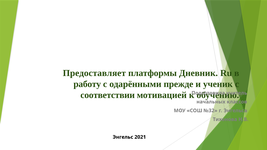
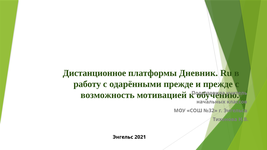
Предоставляет: Предоставляет -> Дистанционное (94, 73)
и ученик: ученик -> прежде (218, 84)
соответствии: соответствии -> возможность (108, 95)
